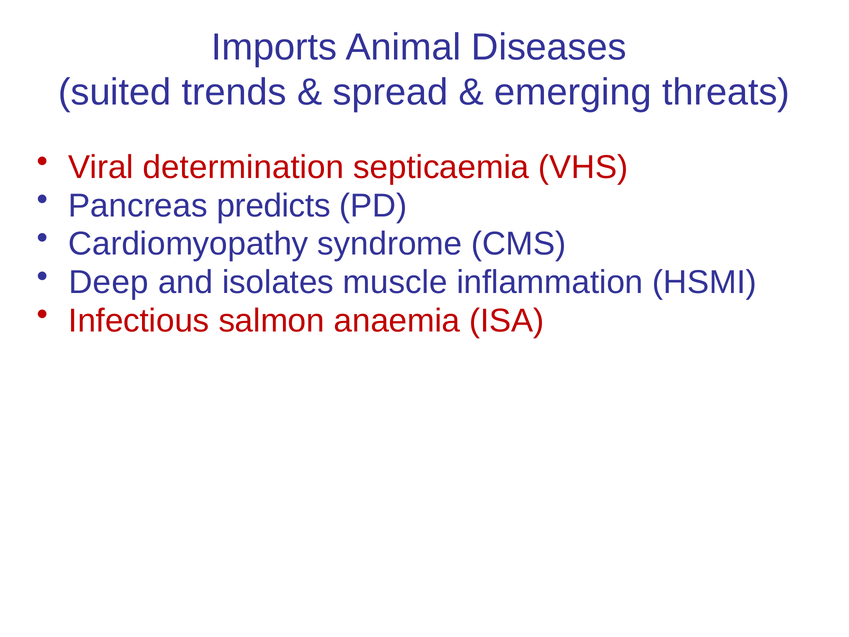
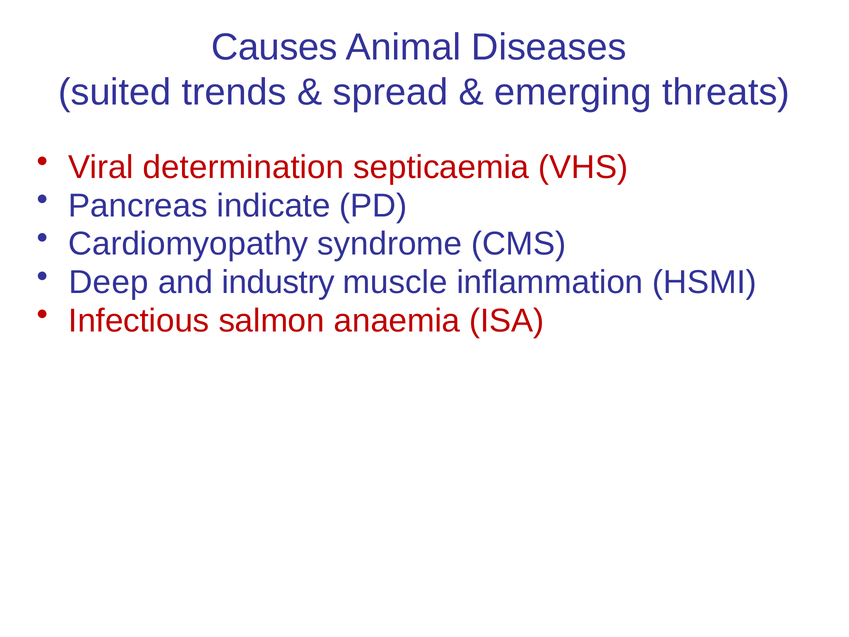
Imports: Imports -> Causes (274, 47)
predicts: predicts -> indicate (274, 206)
isolates: isolates -> industry (278, 282)
